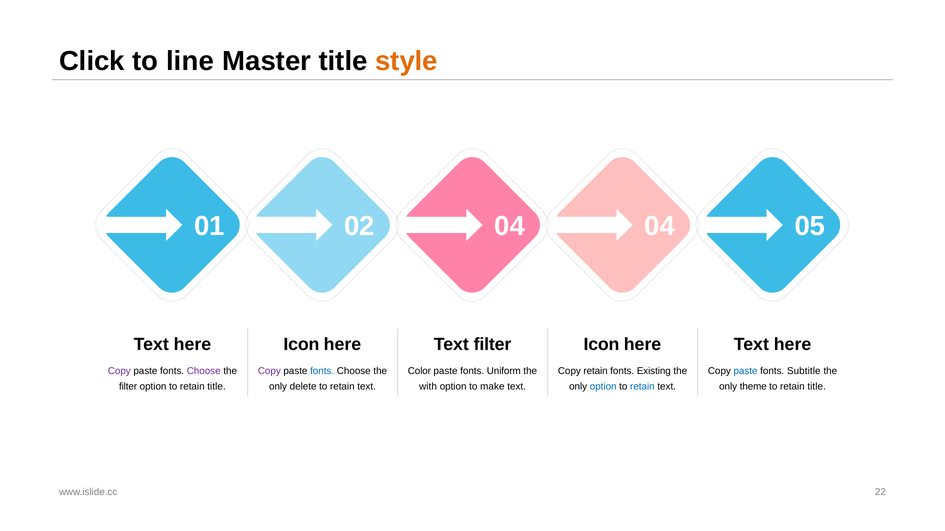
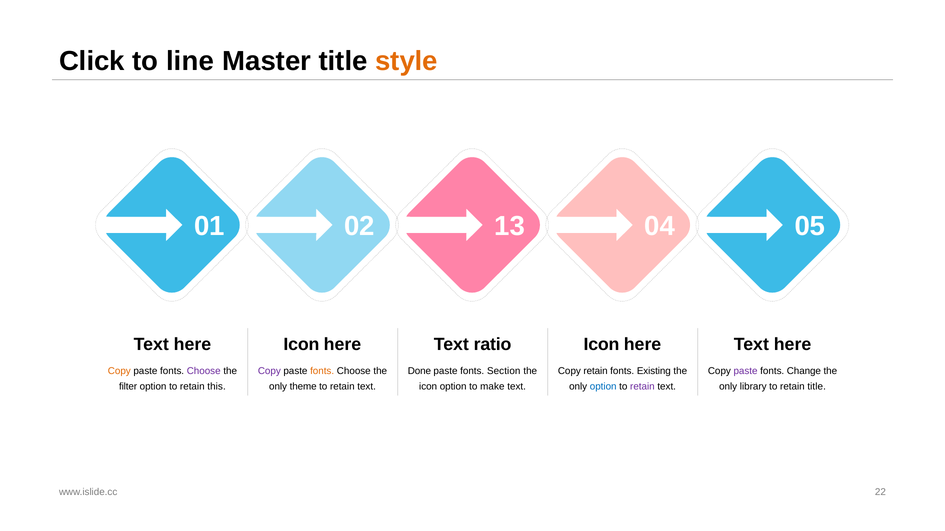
02 04: 04 -> 13 (510, 226)
Text filter: filter -> ratio (493, 345)
Copy colour: purple -> orange (119, 371)
fonts colour: blue -> orange (322, 371)
Color: Color -> Done (419, 371)
Uniform: Uniform -> Section (504, 371)
paste colour: blue -> purple (746, 371)
Subtitle: Subtitle -> Change (804, 371)
option to retain title: title -> this (217, 387)
delete: delete -> theme (303, 387)
with: with -> icon (428, 387)
retain colour: blue -> purple (642, 387)
theme: theme -> library (753, 387)
